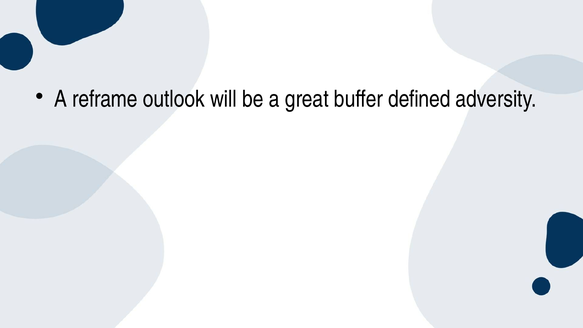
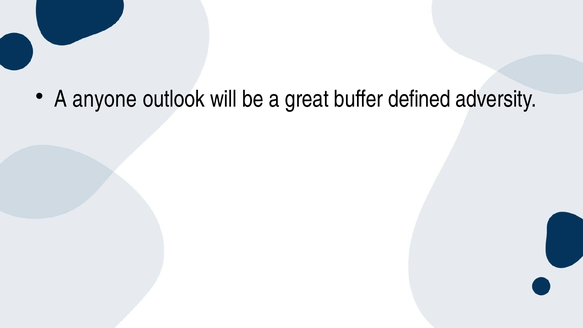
reframe: reframe -> anyone (105, 99)
